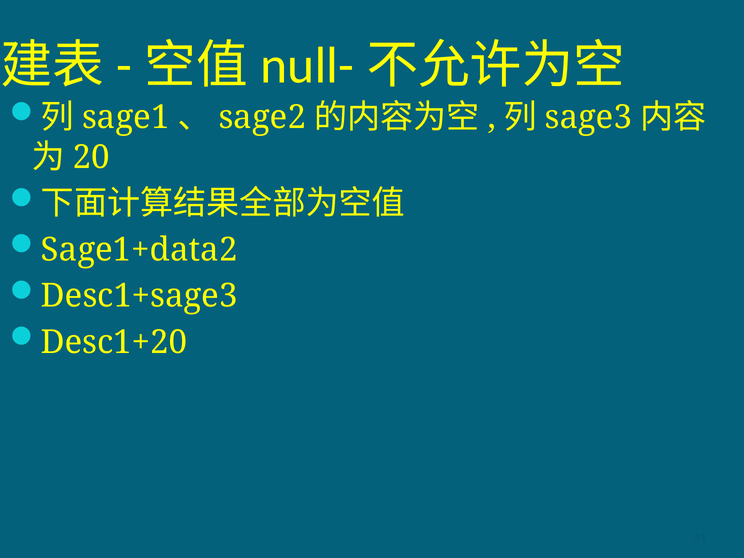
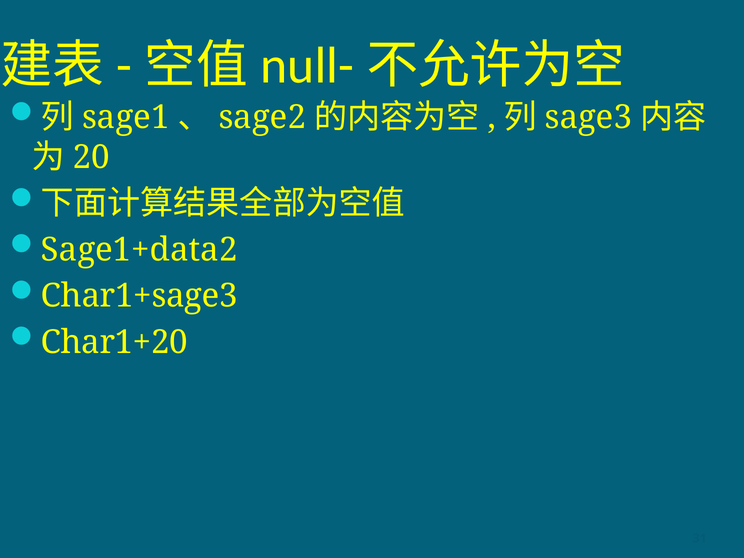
Desc1+sage3: Desc1+sage3 -> Char1+sage3 (139, 296)
Desc1+20: Desc1+20 -> Char1+20 (114, 342)
